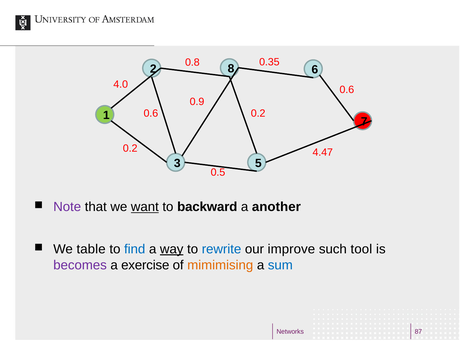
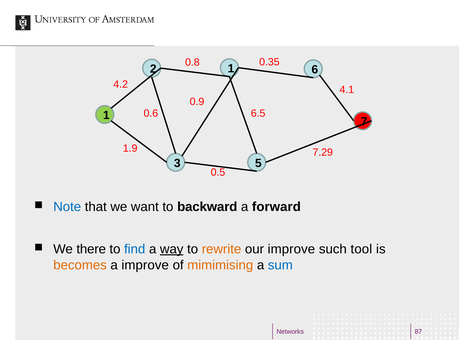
2 8: 8 -> 1 (231, 69)
4.0: 4.0 -> 4.2 (121, 84)
0.6: 0.6 -> 4.1 (347, 90)
0.2: 0.2 -> 6.5 (258, 113)
0.2: 0.2 -> 1.9 (130, 149)
4.47: 4.47 -> 7.29 (323, 152)
Note colour: purple -> blue (67, 207)
want underline: present -> none (145, 207)
another: another -> forward (276, 207)
table: table -> there (91, 250)
rewrite colour: blue -> orange (222, 250)
becomes colour: purple -> orange (80, 265)
a exercise: exercise -> improve (145, 265)
